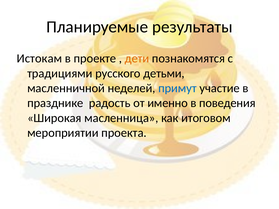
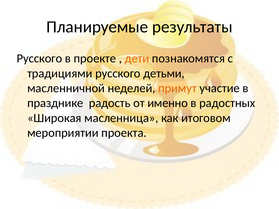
Истокам: Истокам -> Русского (39, 59)
примут colour: blue -> orange (177, 88)
поведения: поведения -> радостных (227, 103)
